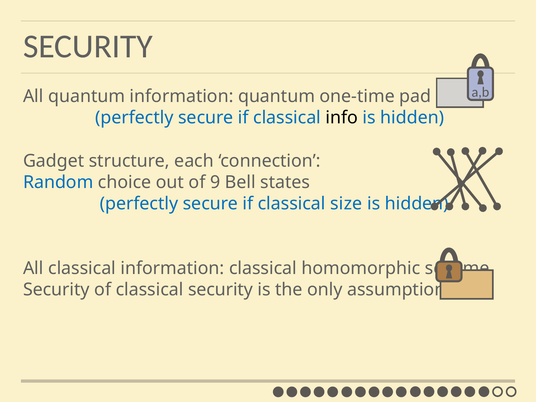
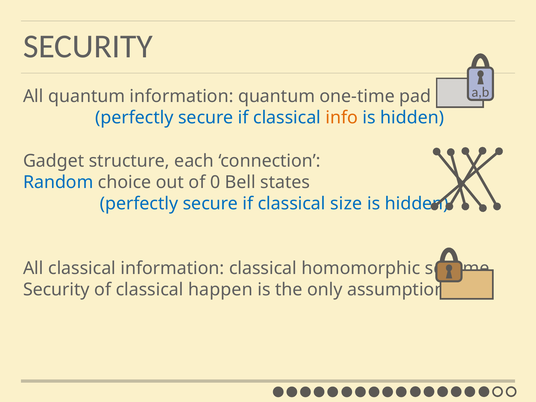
info colour: black -> orange (342, 118)
9: 9 -> 0 (215, 182)
classical security: security -> happen (220, 290)
